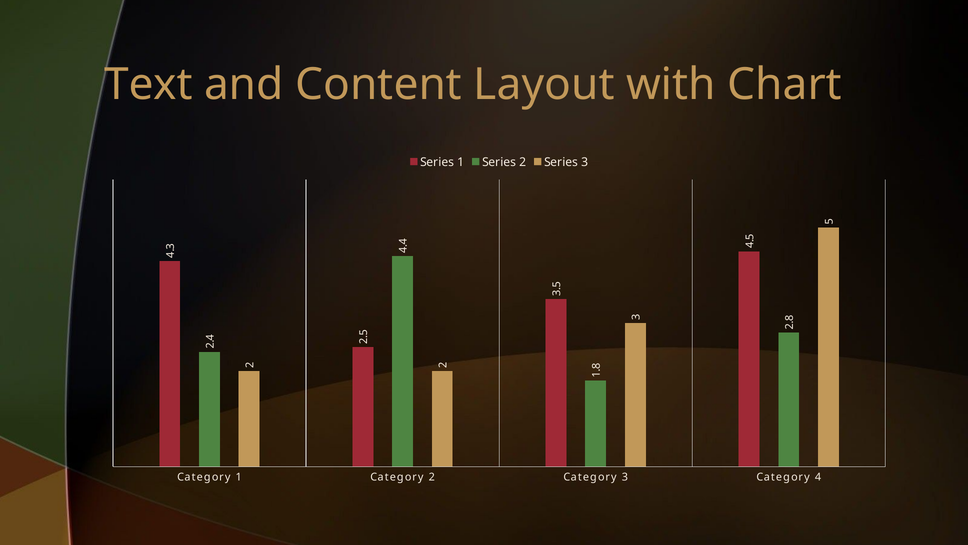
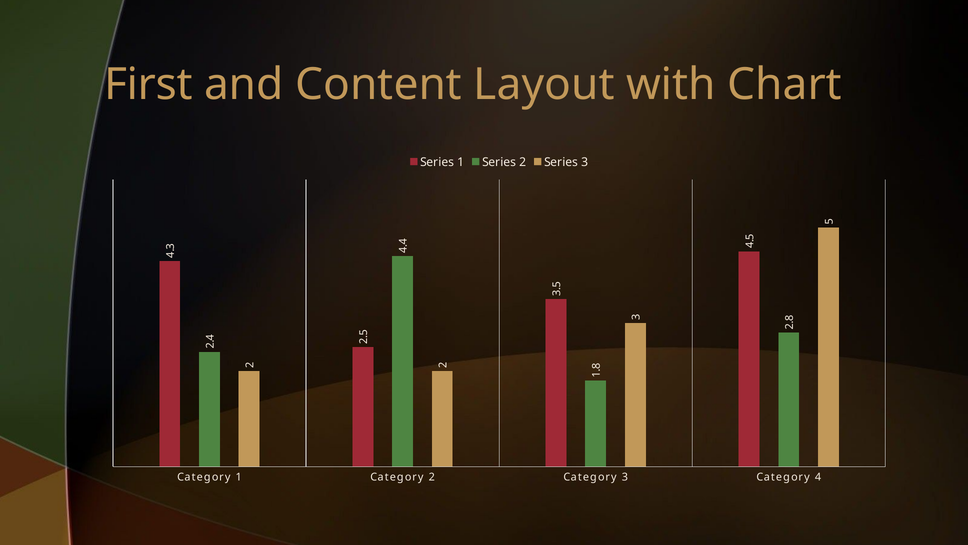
Text: Text -> First (148, 85)
